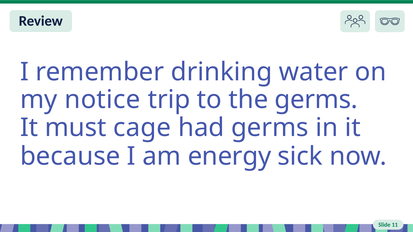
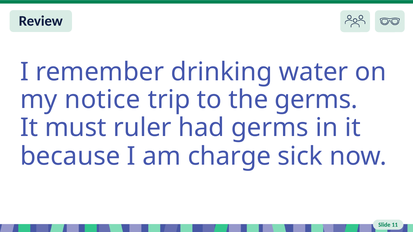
cage: cage -> ruler (142, 128)
energy: energy -> charge (229, 156)
